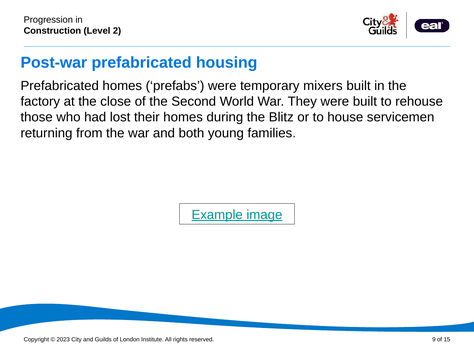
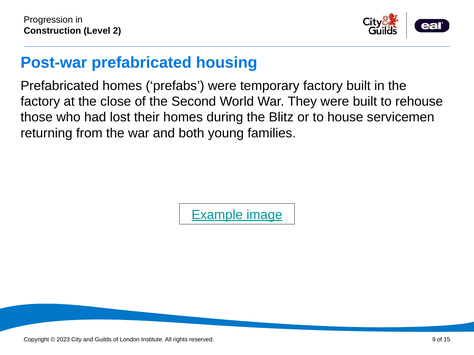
temporary mixers: mixers -> factory (323, 86)
